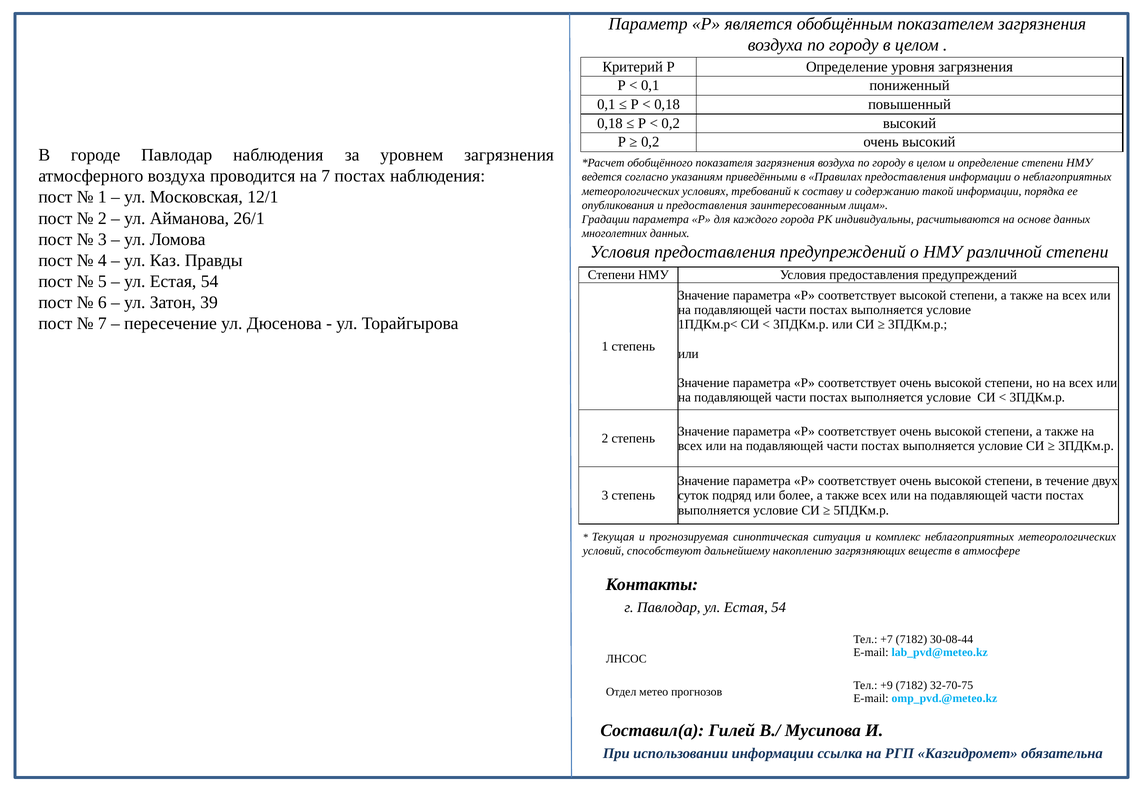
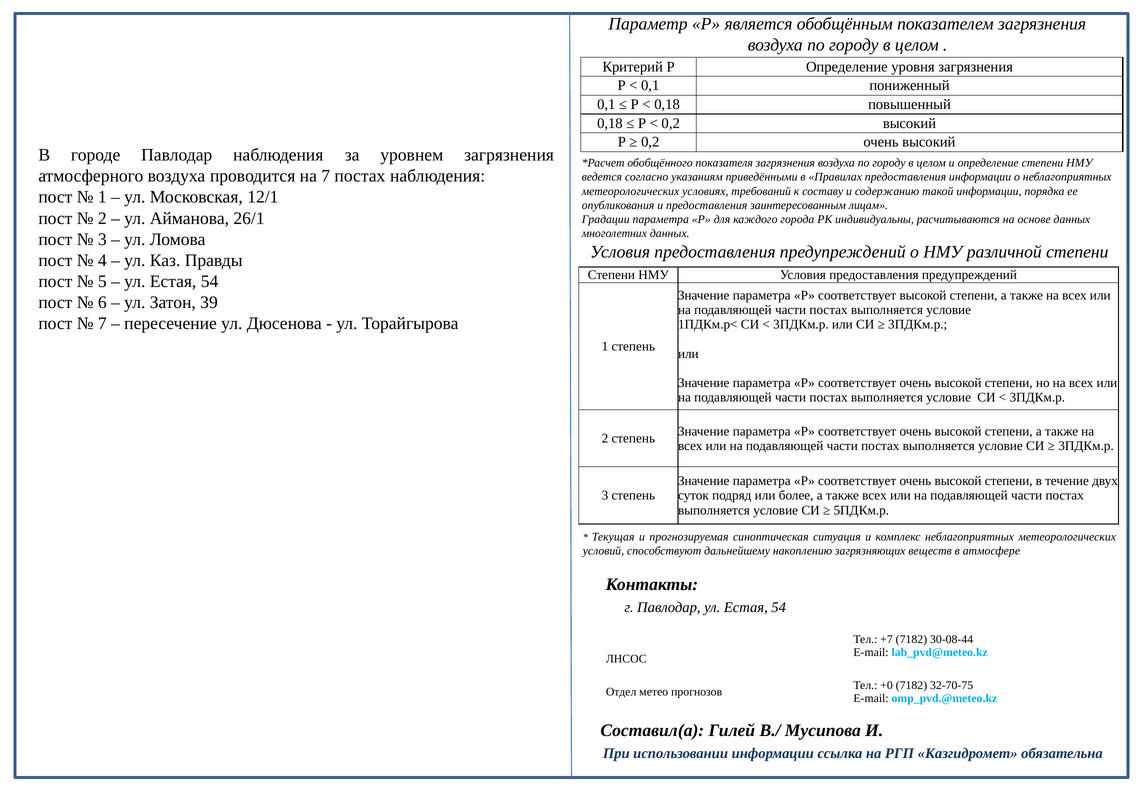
+9: +9 -> +0 (887, 685)
